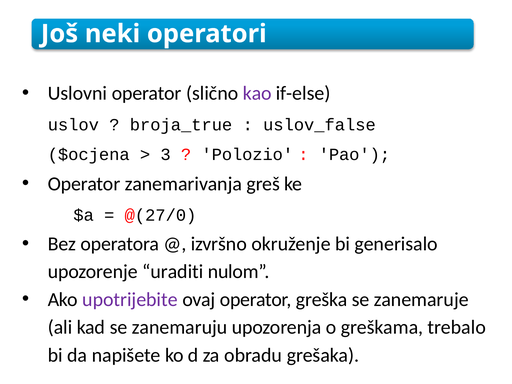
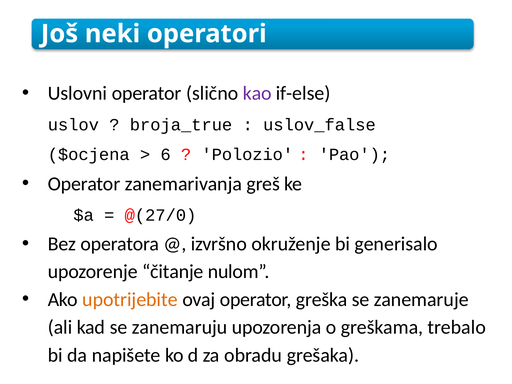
3: 3 -> 6 (166, 155)
uraditi: uraditi -> čitanje (173, 272)
upotrijebite colour: purple -> orange (130, 299)
